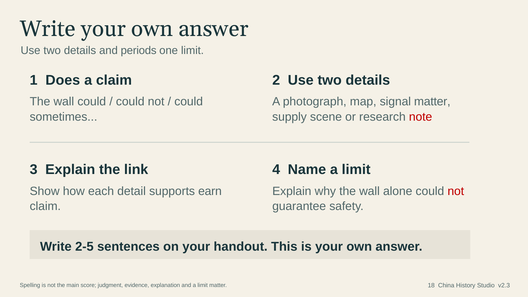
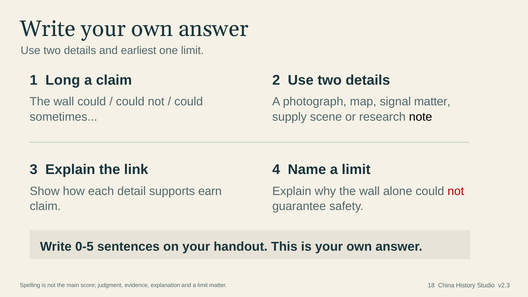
periods: periods -> earliest (139, 50)
Does: Does -> Long (63, 80)
note colour: red -> black (421, 117)
2-5: 2-5 -> 0-5 (84, 247)
